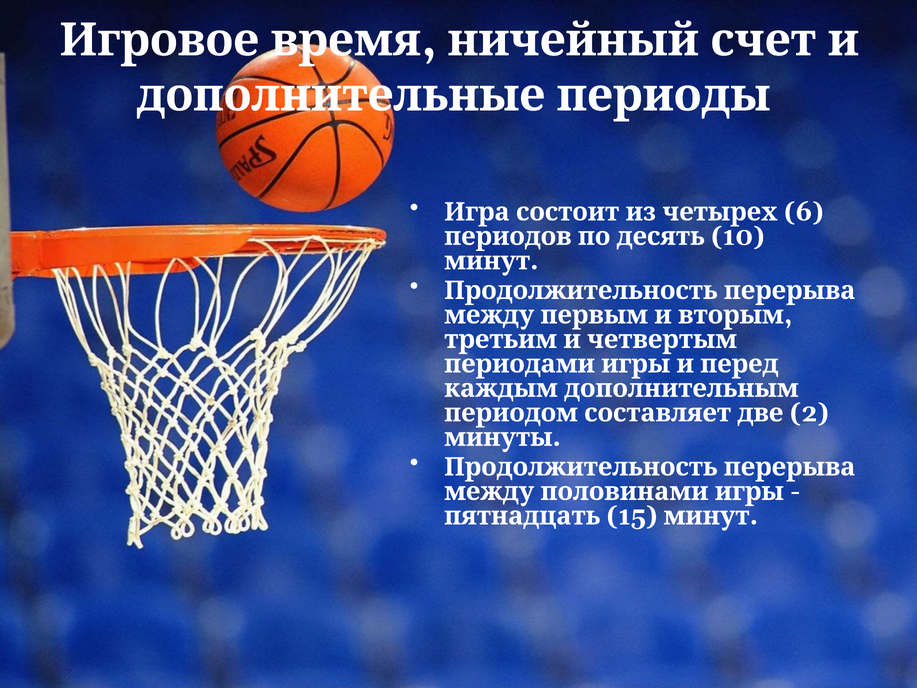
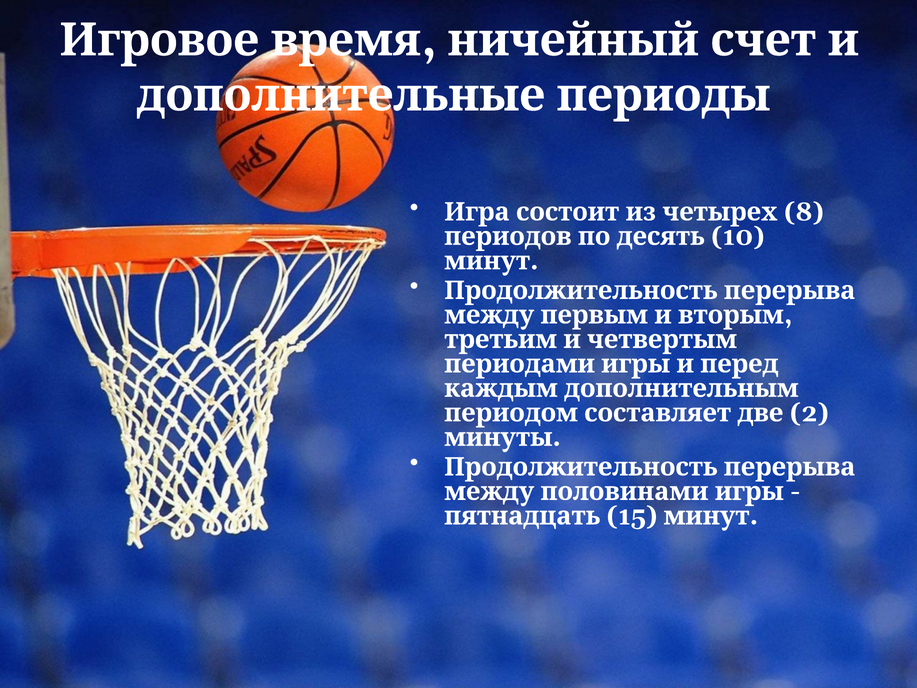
6: 6 -> 8 (804, 212)
